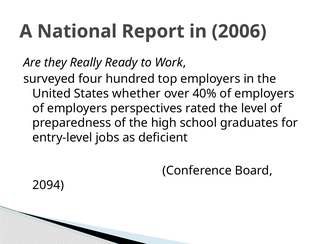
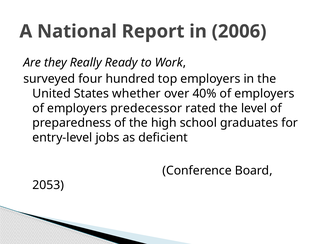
perspectives: perspectives -> predecessor (146, 108)
2094: 2094 -> 2053 (48, 185)
